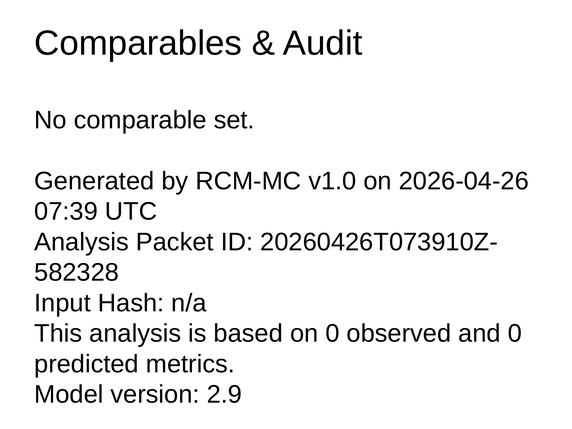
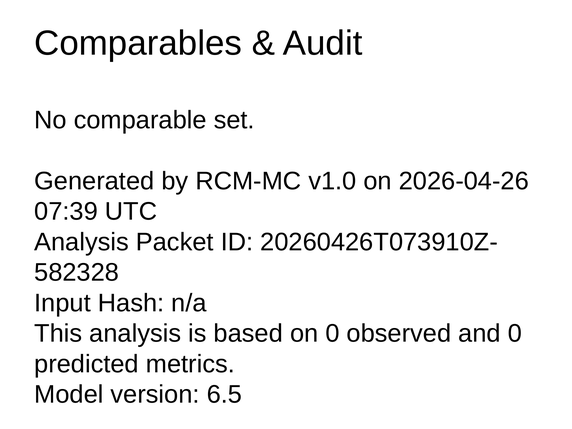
2.9: 2.9 -> 6.5 (224, 395)
